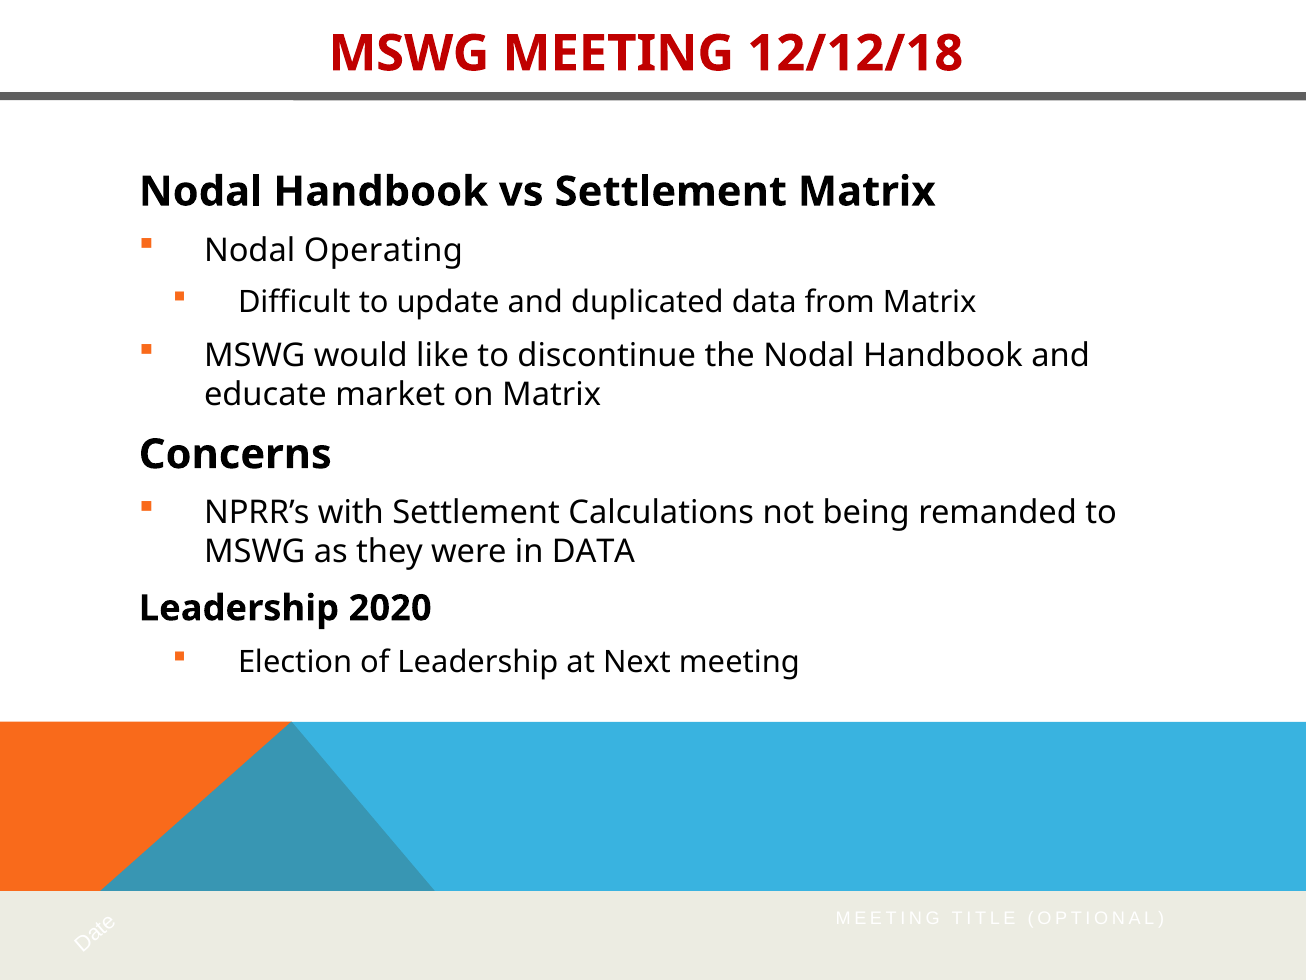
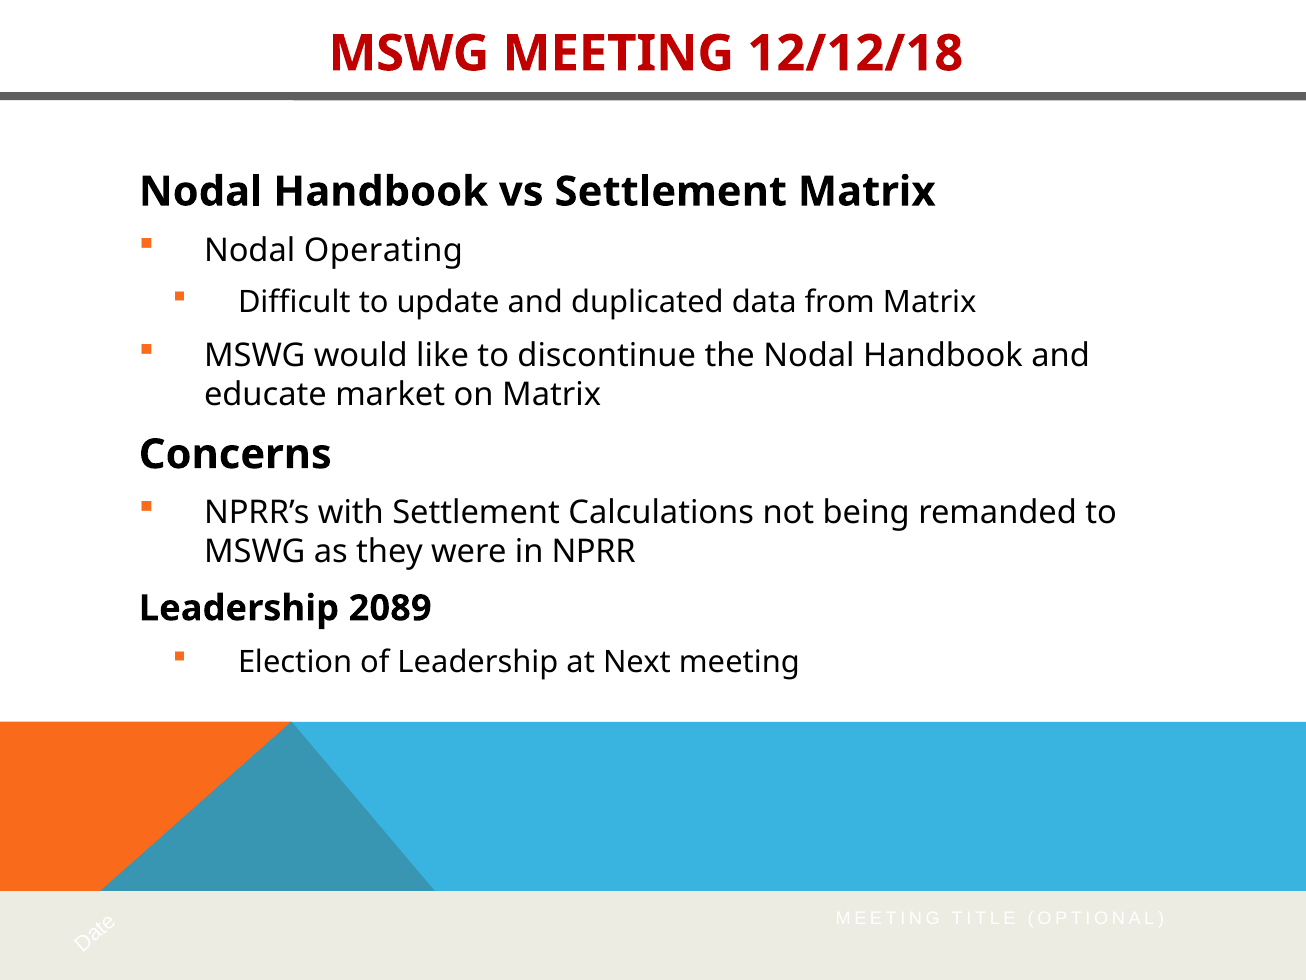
in DATA: DATA -> NPRR (594, 552)
2020: 2020 -> 2089 (390, 608)
